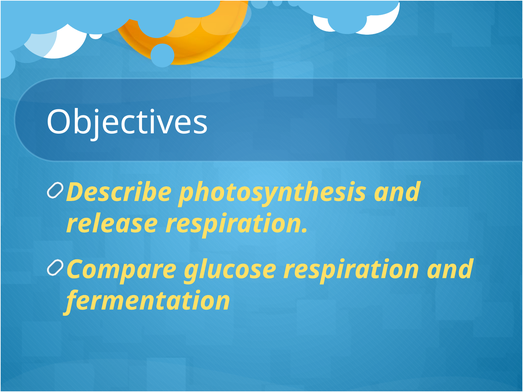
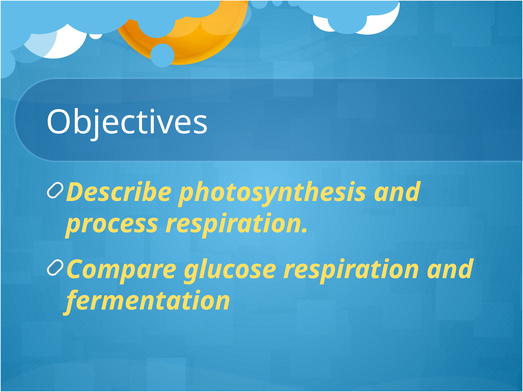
release: release -> process (112, 224)
